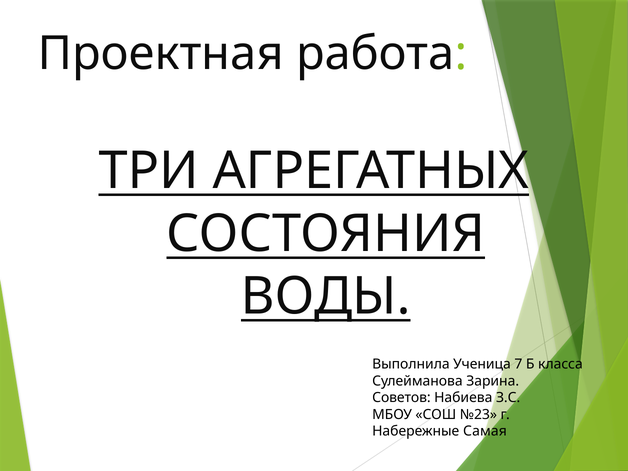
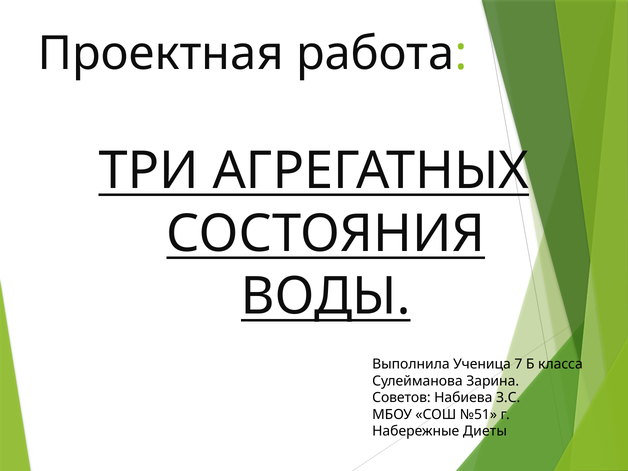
№23: №23 -> №51 (478, 414)
Самая: Самая -> Диеты (485, 431)
